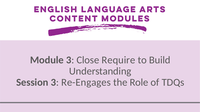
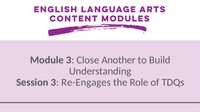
Require: Require -> Another (119, 60)
